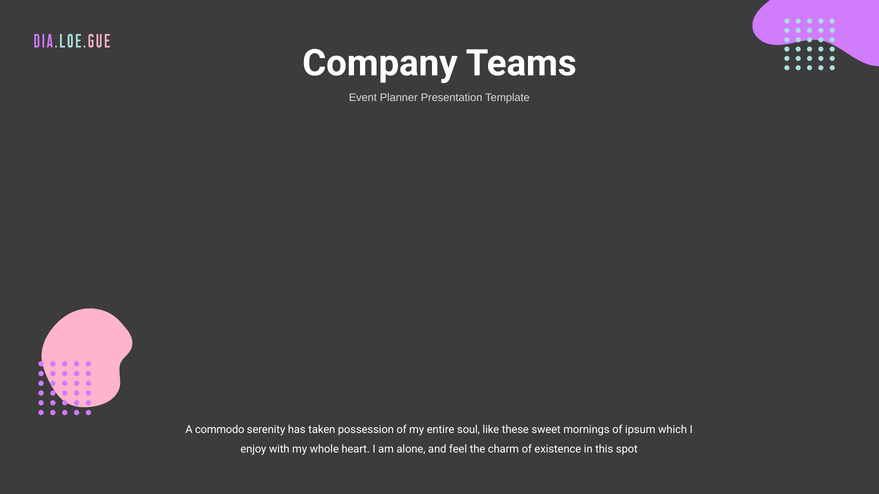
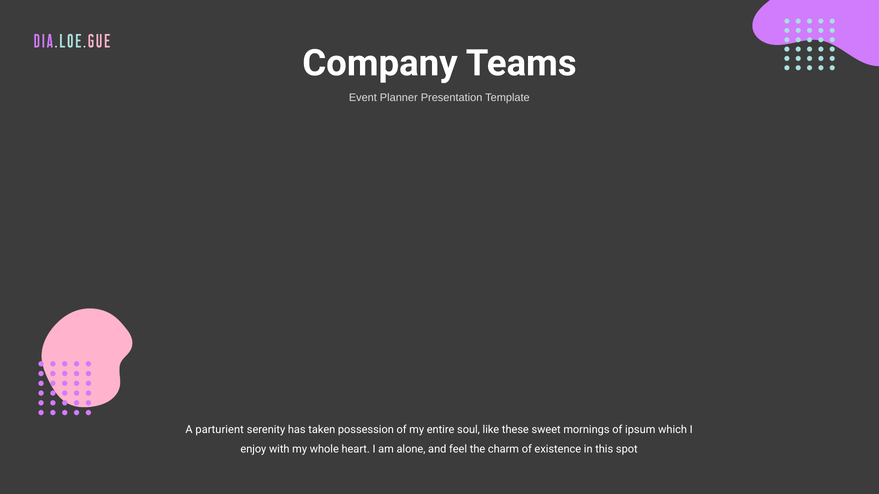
commodo: commodo -> parturient (220, 430)
